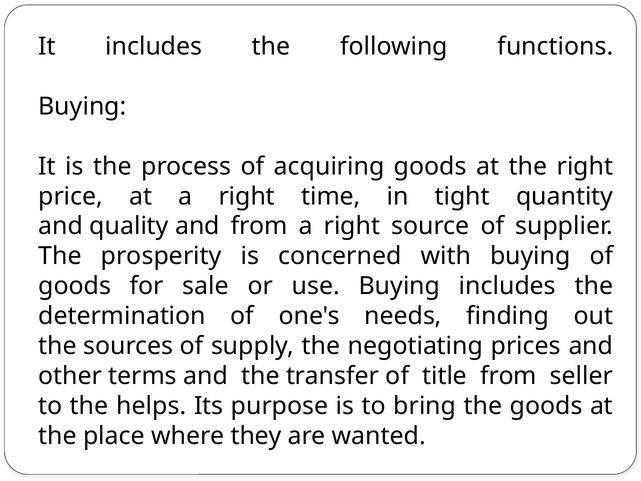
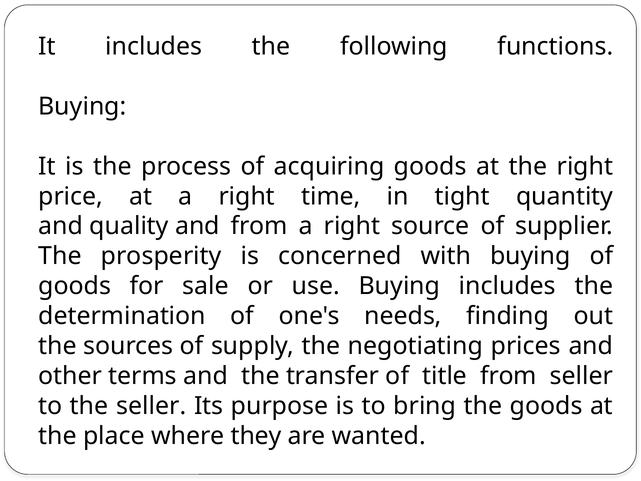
the helps: helps -> seller (151, 406)
